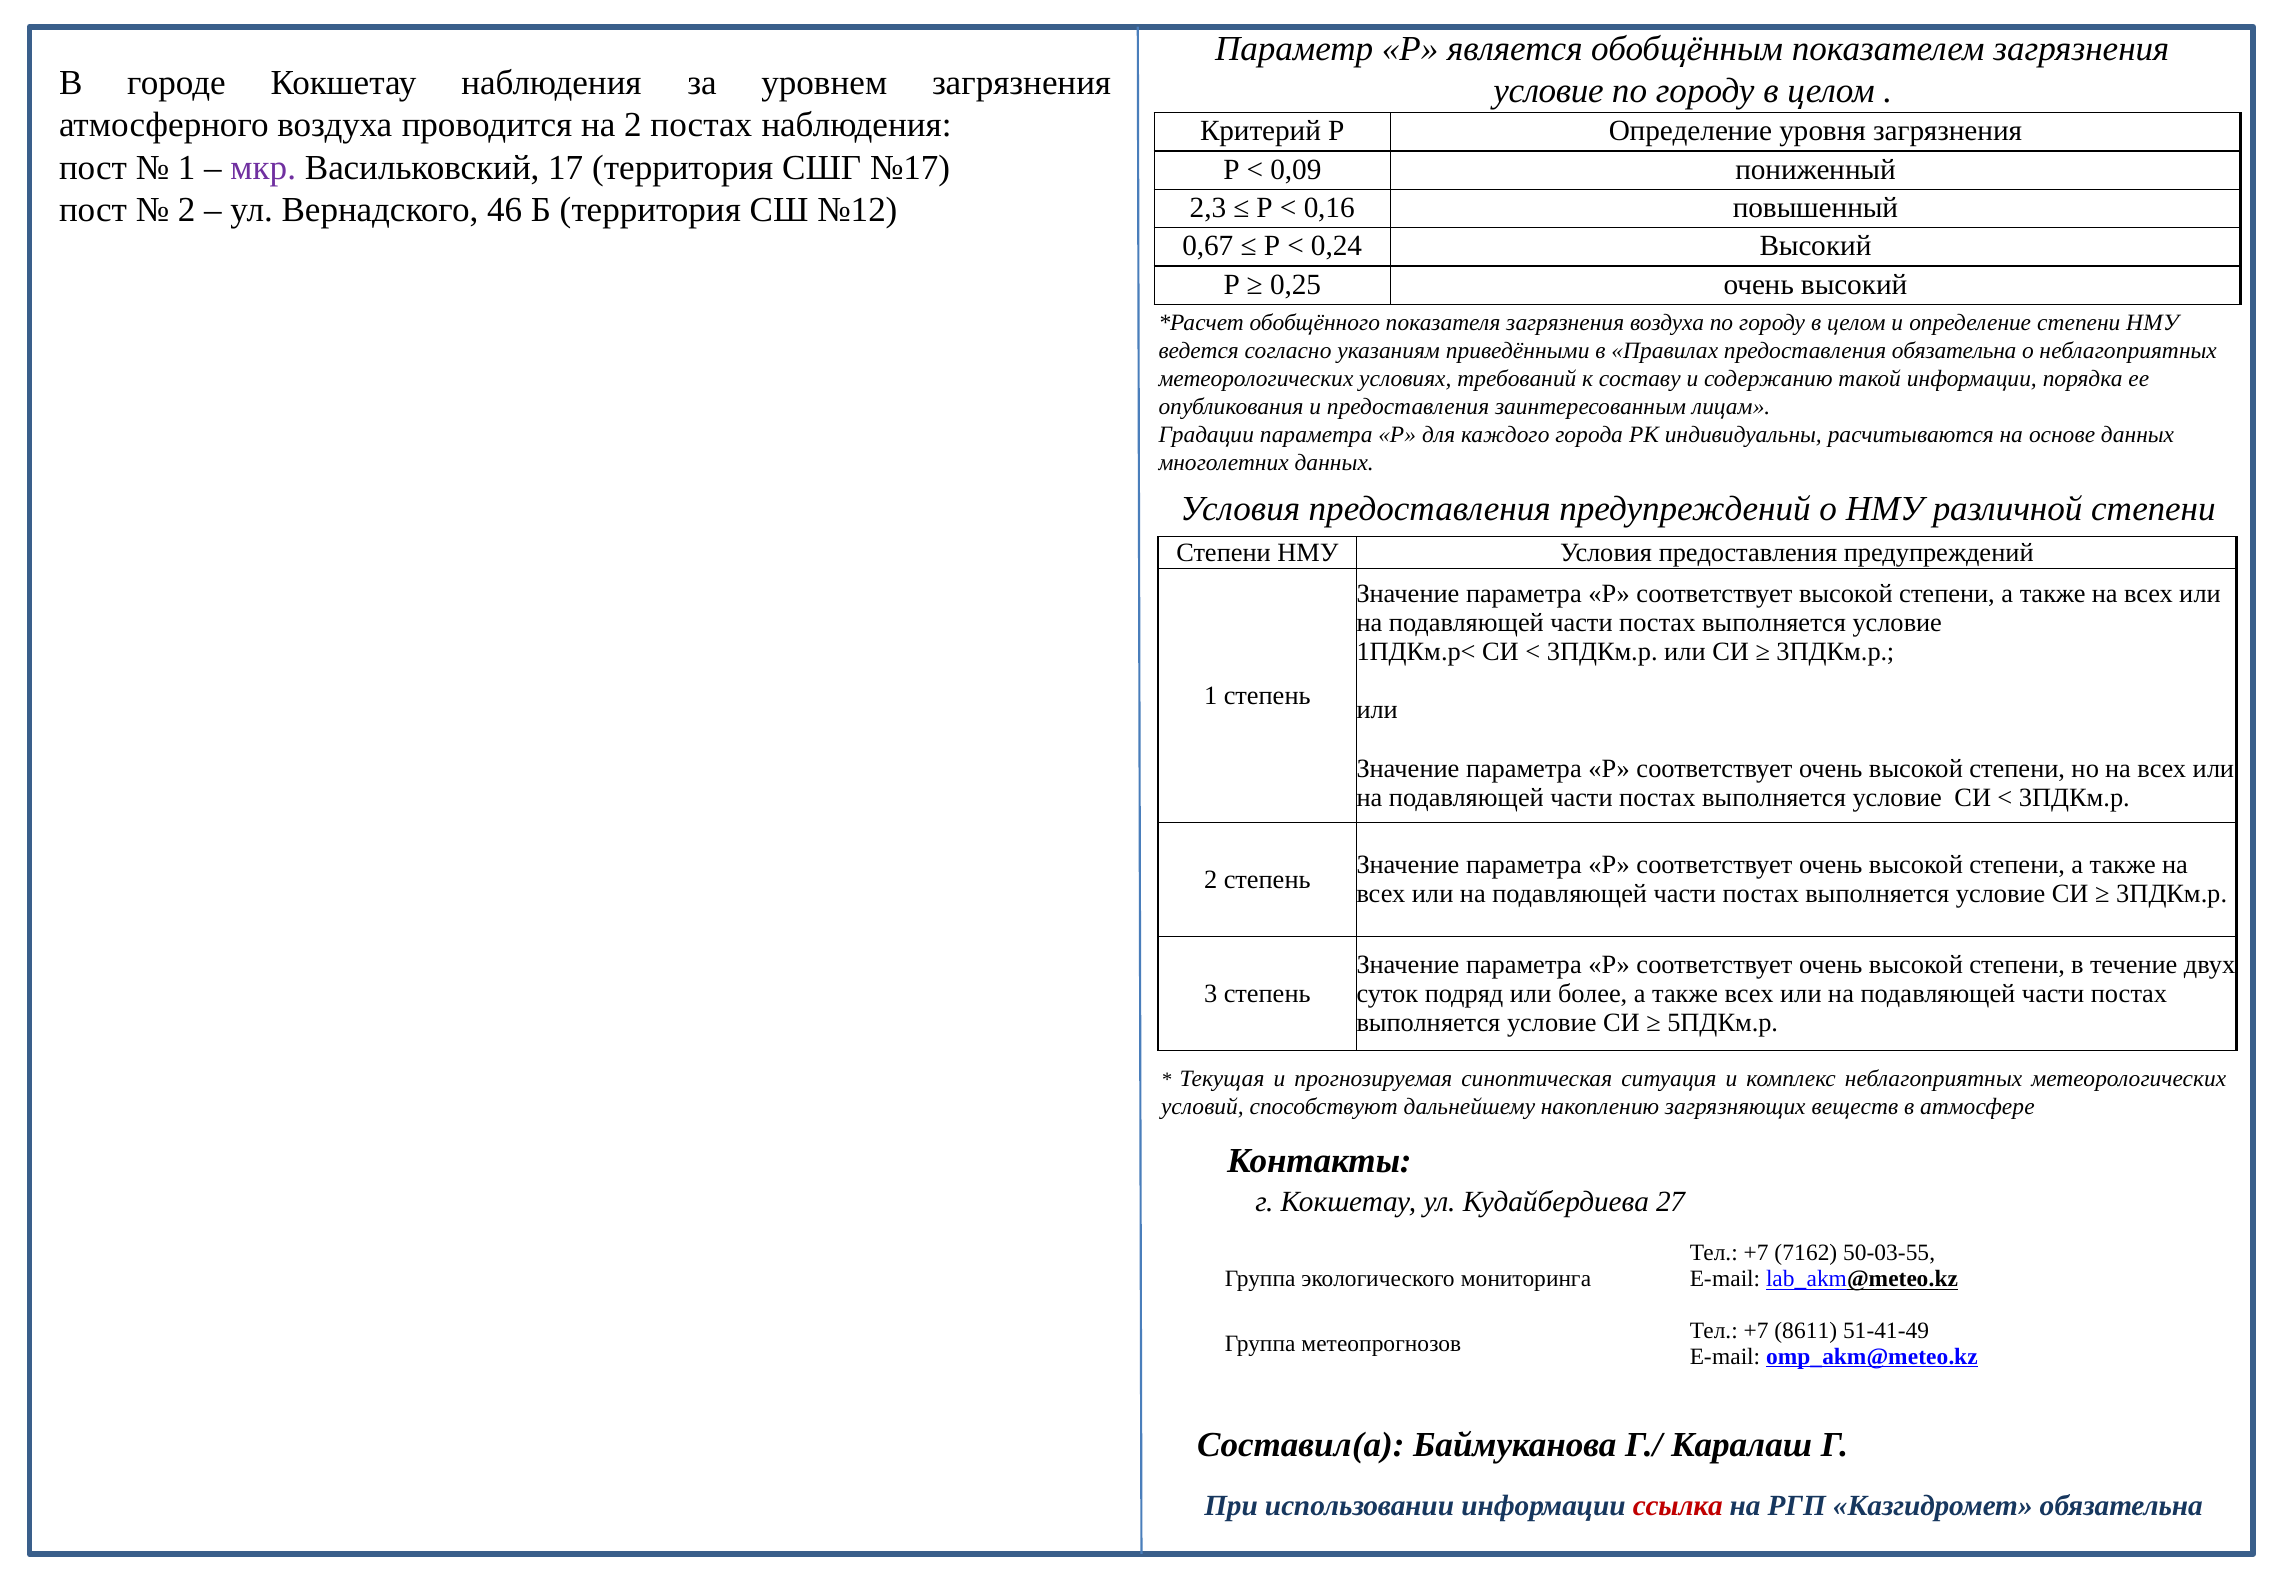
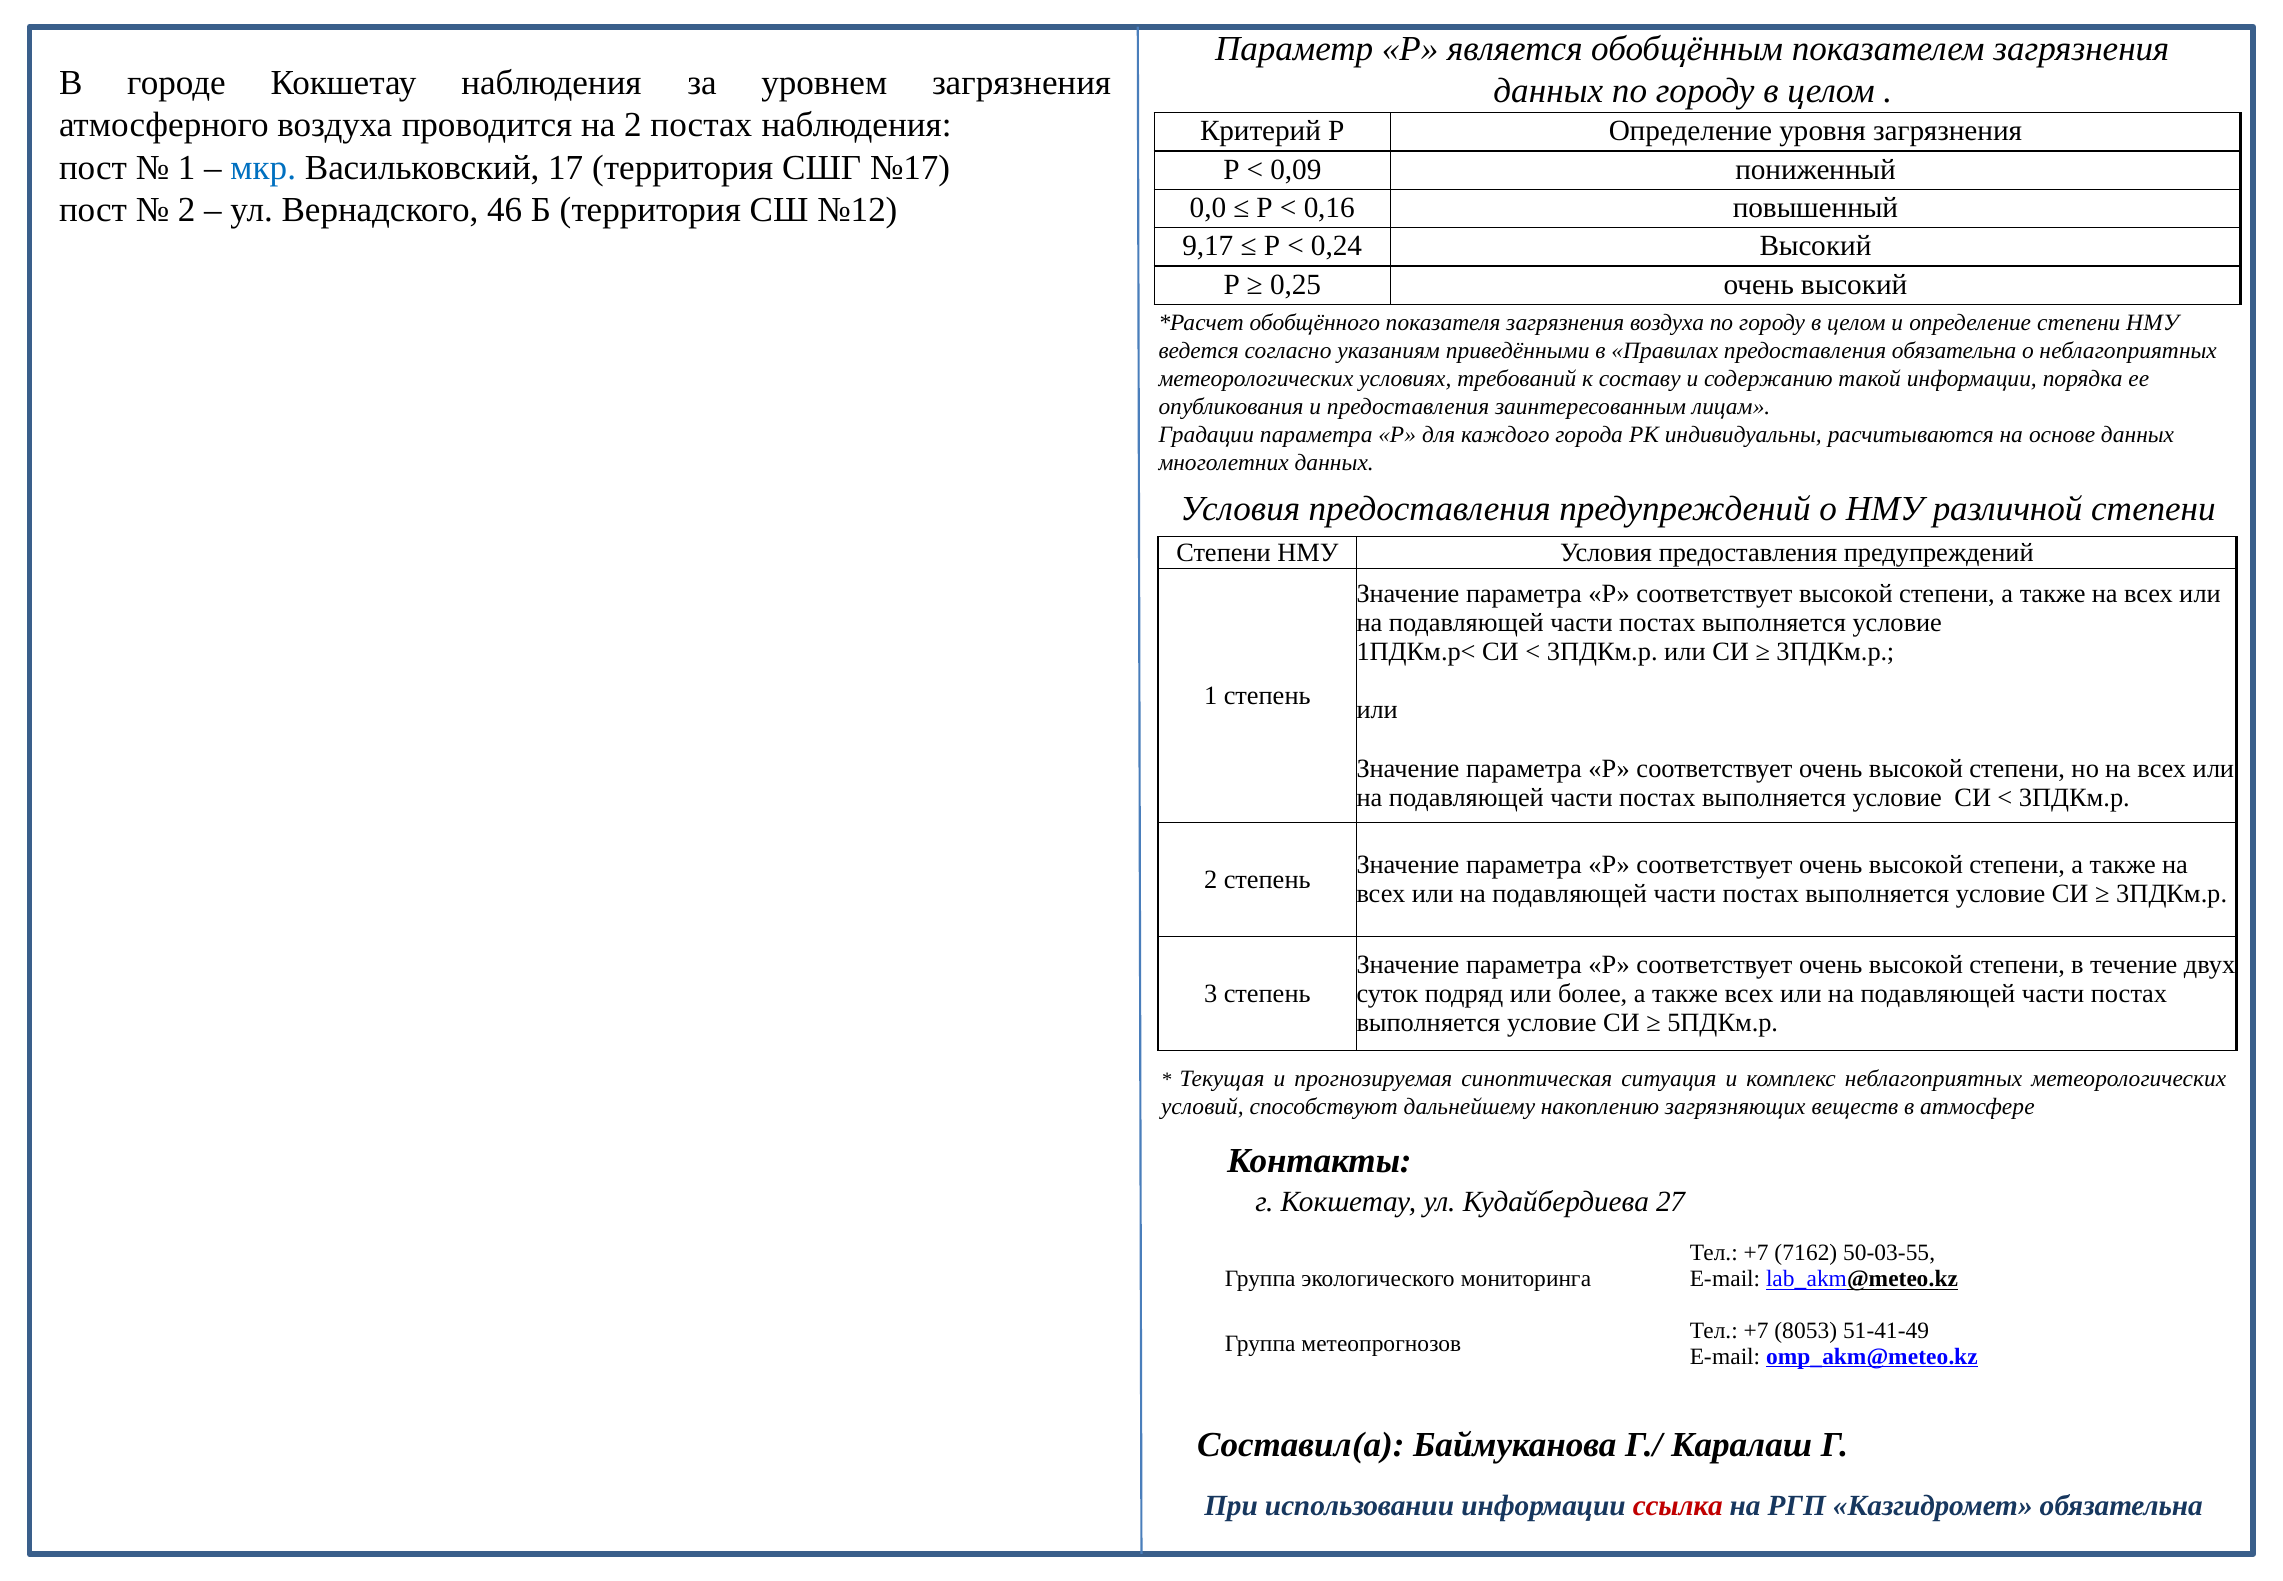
условие: условие -> данных (1548, 91)
мкр colour: purple -> blue (263, 167)
2,3: 2,3 -> 0,0 (1208, 208)
0,67: 0,67 -> 9,17 (1208, 246)
8611: 8611 -> 8053 (1806, 1330)
